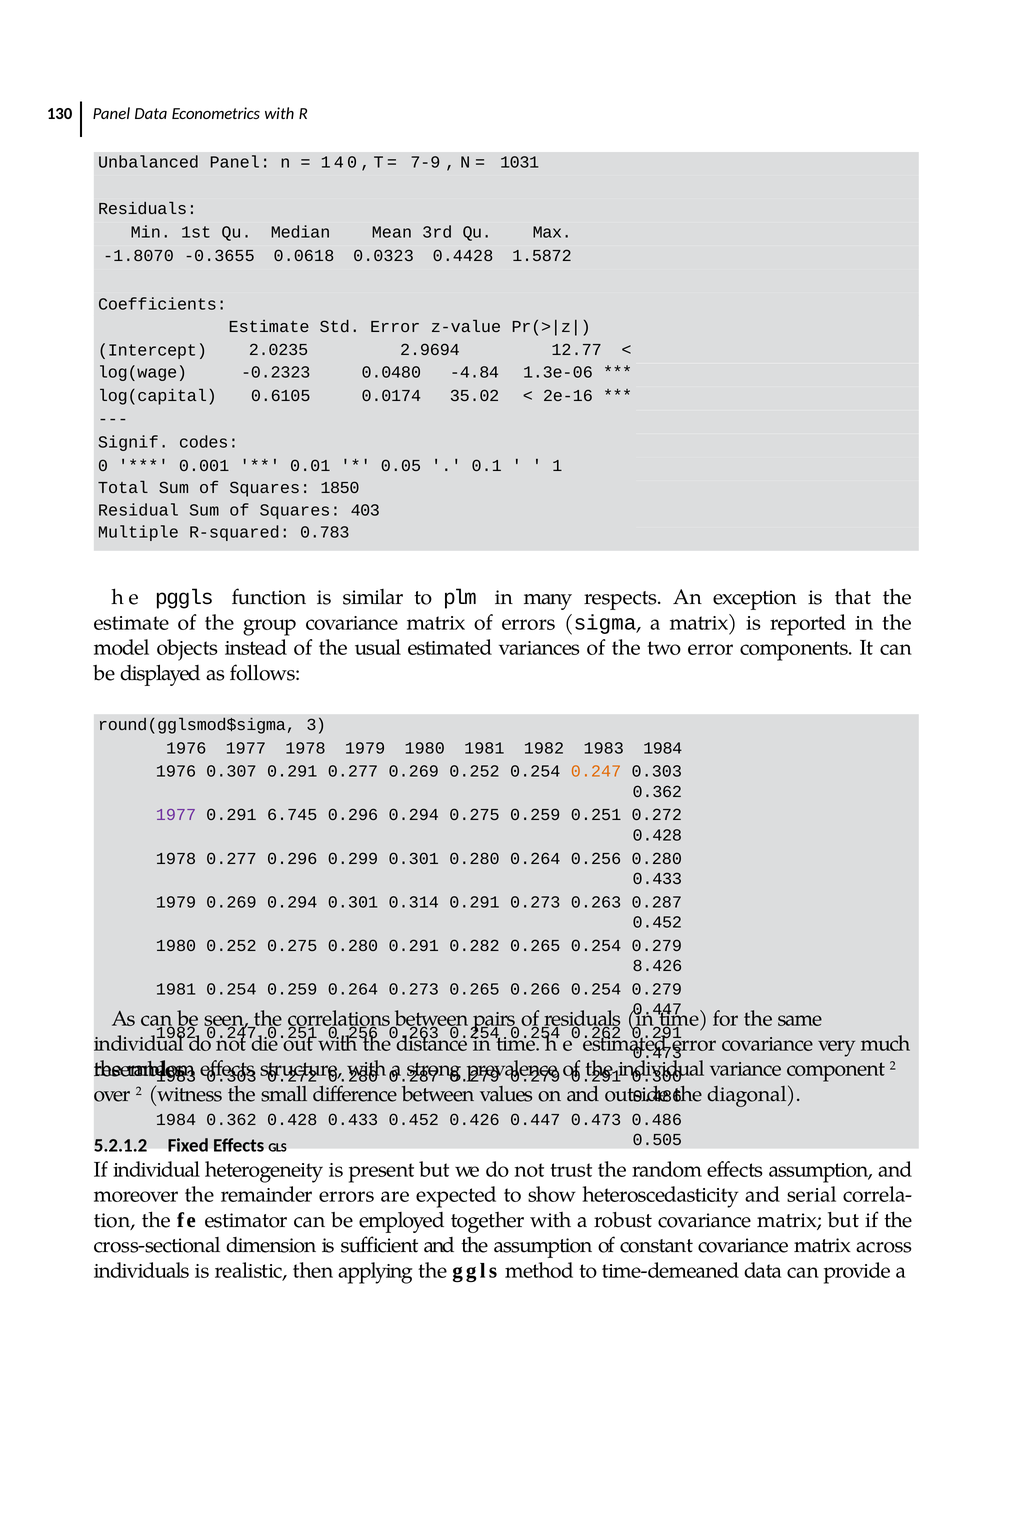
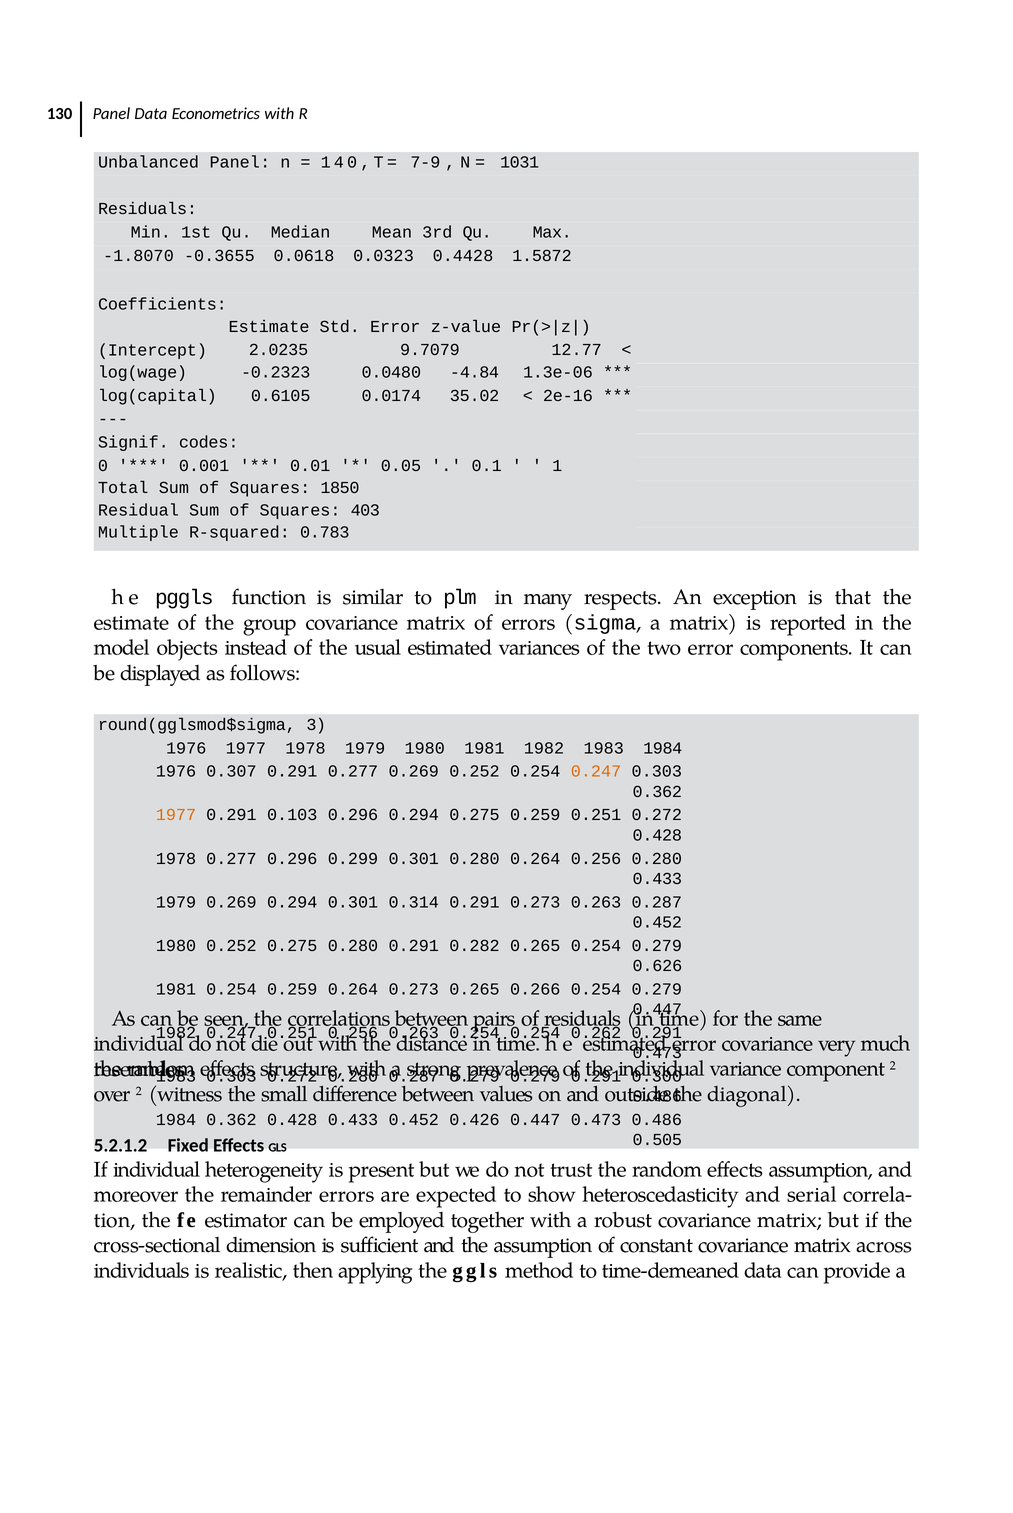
2.9694: 2.9694 -> 9.7079 (430, 350)
1977 colour: purple -> orange (176, 815)
6.745: 6.745 -> 0.103 (292, 815)
8.426: 8.426 -> 0.626 (657, 966)
